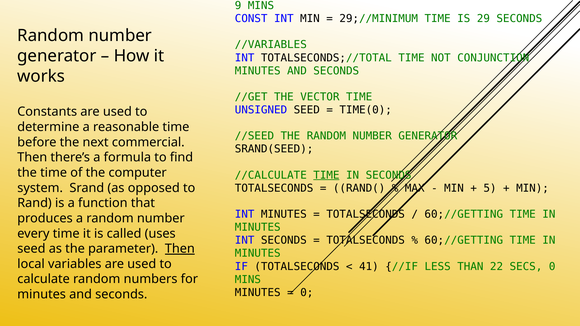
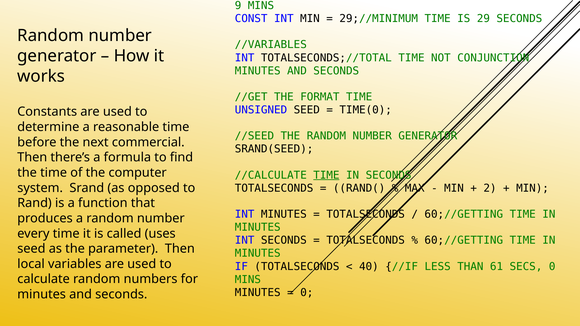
VECTOR: VECTOR -> FORMAT (320, 97)
5: 5 -> 2 (490, 188)
Then underline: present -> none (180, 249)
41: 41 -> 40 (369, 267)
22: 22 -> 61 (497, 267)
